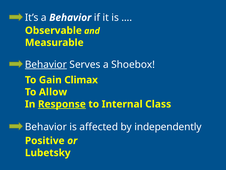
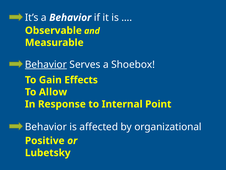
Climax: Climax -> Effects (81, 80)
Response underline: present -> none (62, 104)
Class: Class -> Point (158, 104)
independently: independently -> organizational (168, 126)
